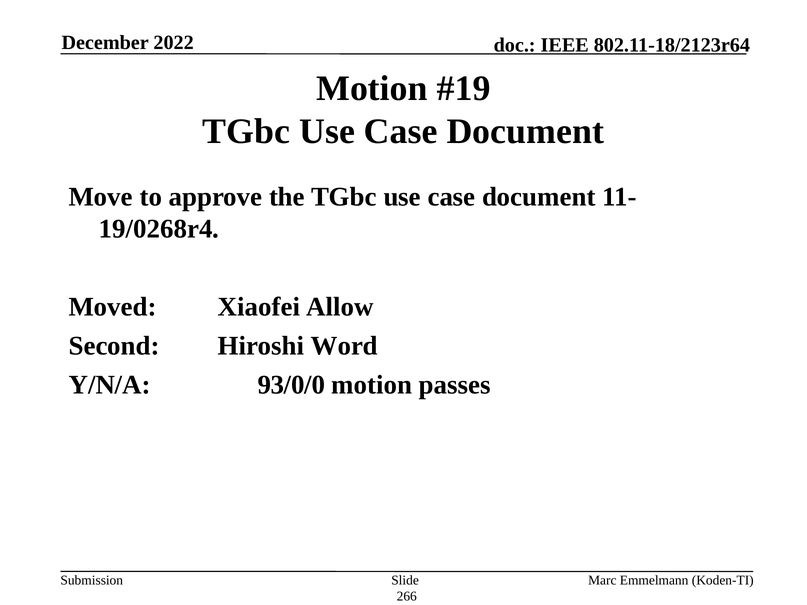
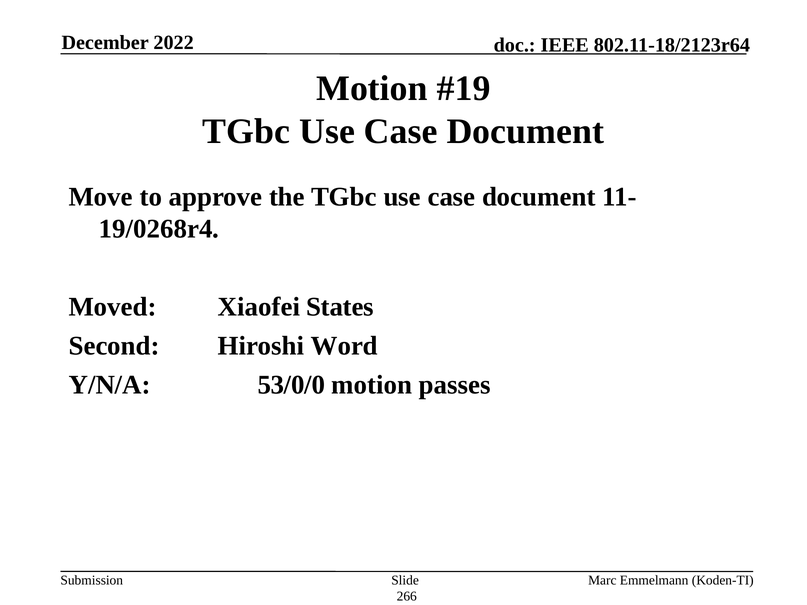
Allow: Allow -> States (340, 307)
93/0/0: 93/0/0 -> 53/0/0 (291, 385)
